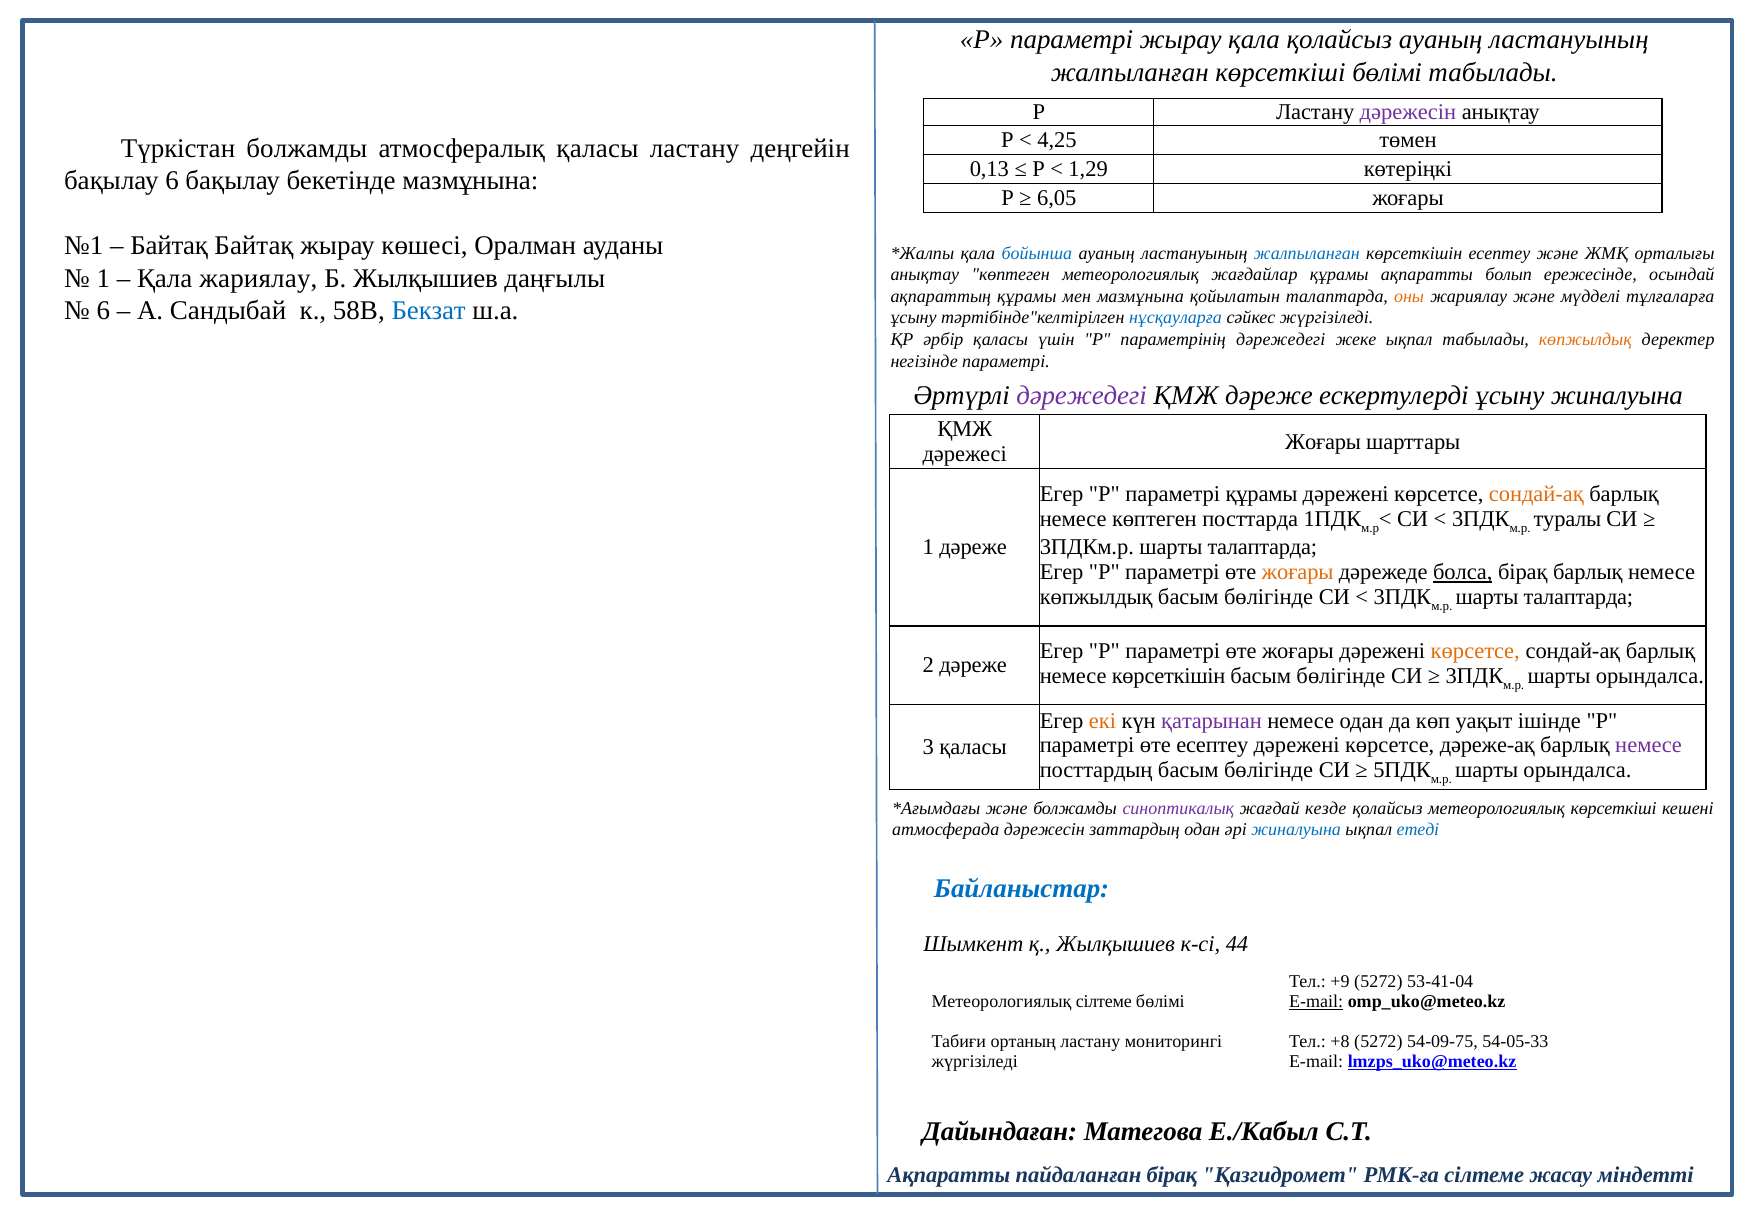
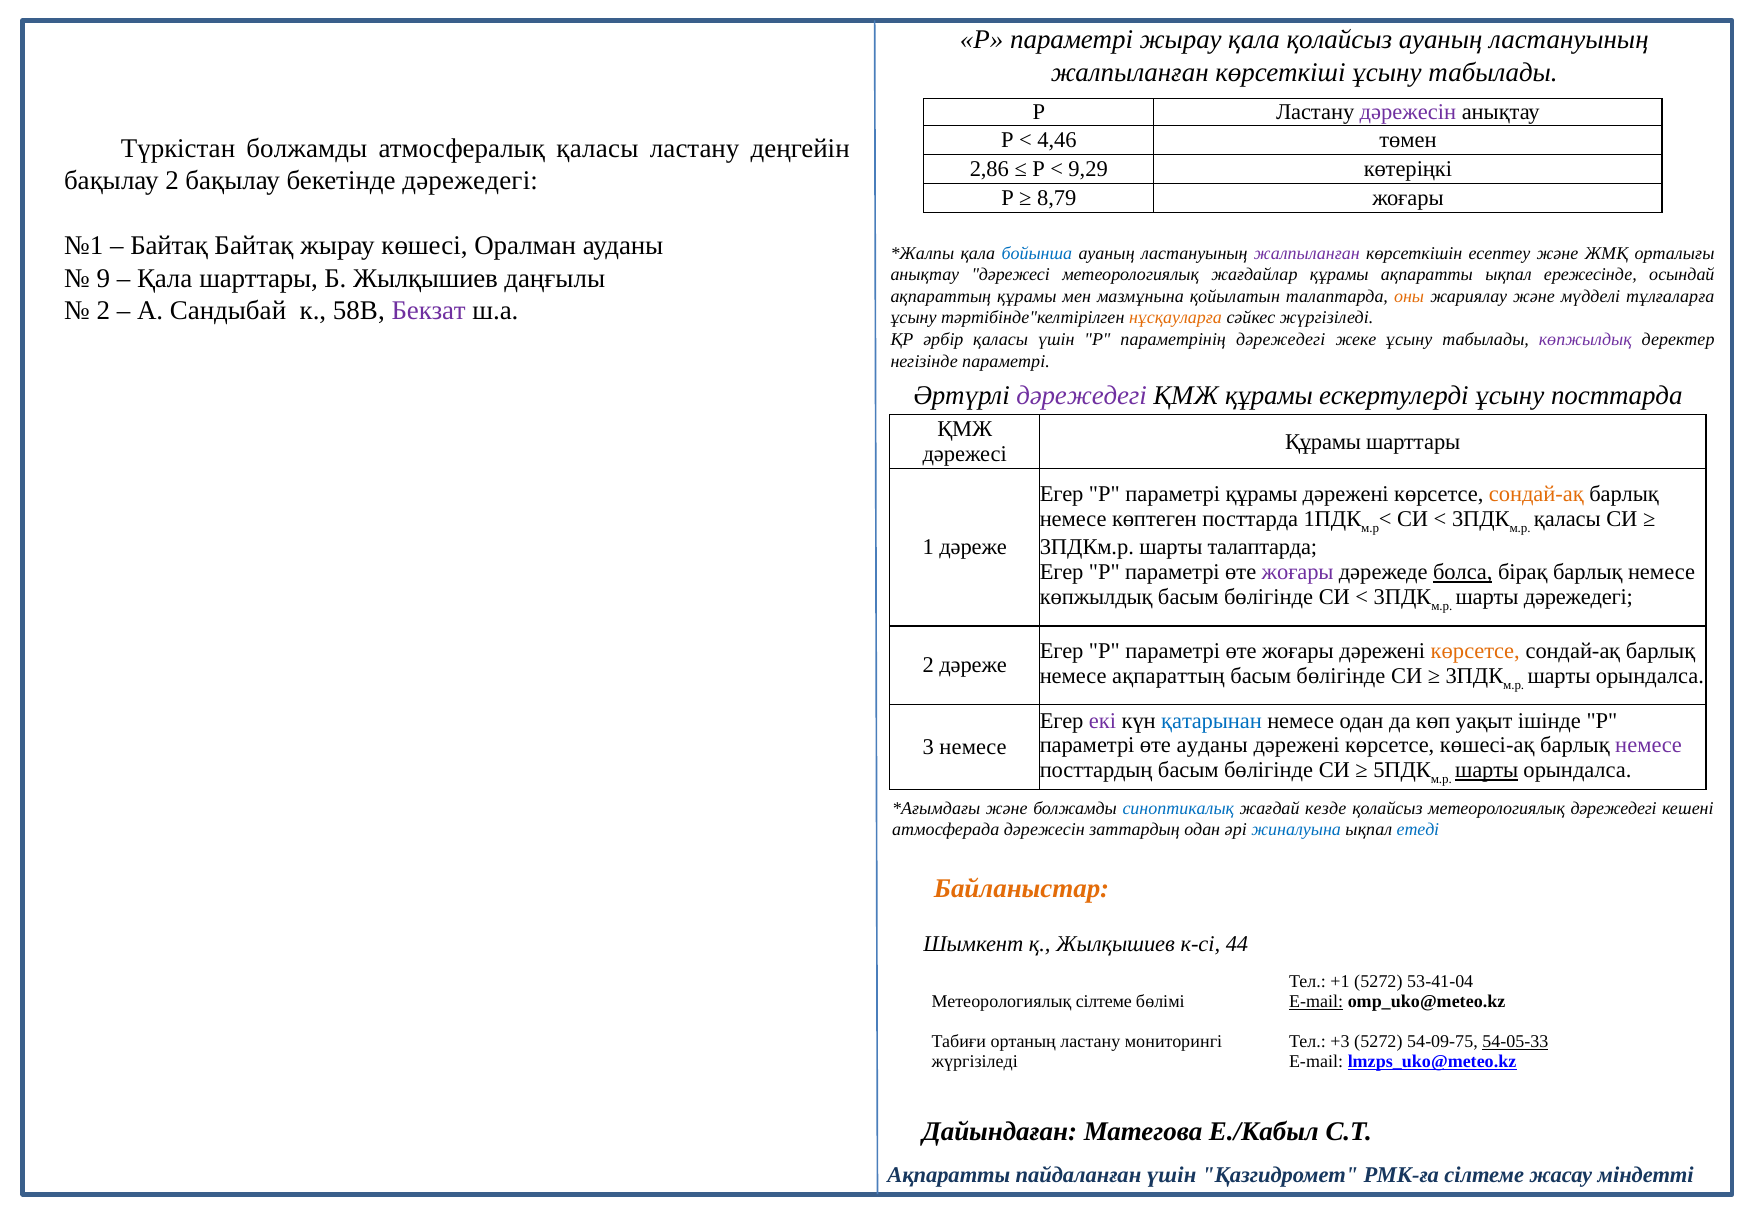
көрсеткіші бөлімі: бөлімі -> ұсыну (1387, 72)
4,25: 4,25 -> 4,46 (1057, 140)
0,13: 0,13 -> 2,86 (989, 169)
1,29: 1,29 -> 9,29 (1088, 169)
бақылау 6: 6 -> 2 (172, 181)
бекетінде мазмұнына: мазмұнына -> дәрежедегі (470, 181)
6,05: 6,05 -> 8,79 (1057, 198)
жалпыланған colour: blue -> purple (1307, 253)
1: 1 -> 9 (103, 278)
Қала жариялау: жариялау -> шарттары (259, 278)
анықтау көптеген: көптеген -> дәрежесі (1011, 275)
ақпаратты болып: болып -> ықпал (1509, 275)
6: 6 -> 2 (103, 311)
Бекзат colour: blue -> purple (429, 311)
нұсқауларға colour: blue -> orange (1175, 318)
жеке ықпал: ықпал -> ұсыну (1409, 340)
көпжылдық colour: orange -> purple (1585, 340)
ҚМЖ дәреже: дәреже -> құрамы (1269, 396)
ұсыну жиналуына: жиналуына -> посттарда (1617, 396)
Жоғары: Жоғары -> Құрамы (1323, 442)
туралы: туралы -> қаласы (1567, 519)
жоғары colour: orange -> purple (1298, 572)
талаптарда: талаптарда -> дәрежедегі (1578, 597)
немесе көрсеткішін: көрсеткішін -> ақпараттың (1168, 676)
екі colour: orange -> purple (1102, 721)
қатарынан colour: purple -> blue (1212, 721)
өте есептеу: есептеу -> ауданы (1212, 745)
дәреже-ақ: дәреже-ақ -> көшесі-ақ (1487, 745)
3 қаласы: қаласы -> немесе (973, 747)
шарты underline: none -> present (1487, 770)
синоптикалық colour: purple -> blue (1178, 808)
метеорологиялық көрсеткіші: көрсеткіші -> дәрежедегі (1614, 808)
Байланыстар colour: blue -> orange (1022, 888)
+9: +9 -> +1 (1340, 982)
+8: +8 -> +3 (1340, 1041)
54-05-33 underline: none -> present (1515, 1041)
пайдаланған бірақ: бірақ -> үшін (1172, 1175)
